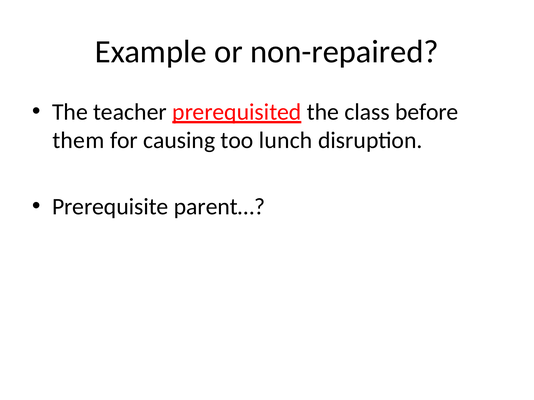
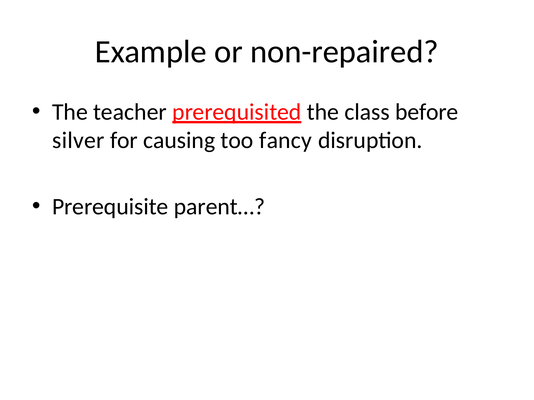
them: them -> silver (78, 141)
lunch: lunch -> fancy (286, 141)
